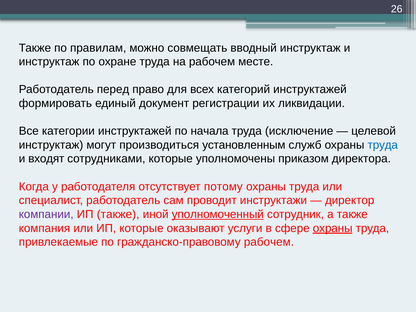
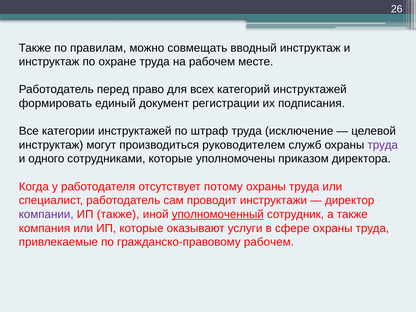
ликвидации: ликвидации -> подписания (311, 103)
начала: начала -> штраф (209, 131)
установленным: установленным -> руководителем (244, 145)
труда colour: blue -> purple (383, 145)
входят: входят -> одного (46, 159)
охраны underline: present -> none (333, 228)
